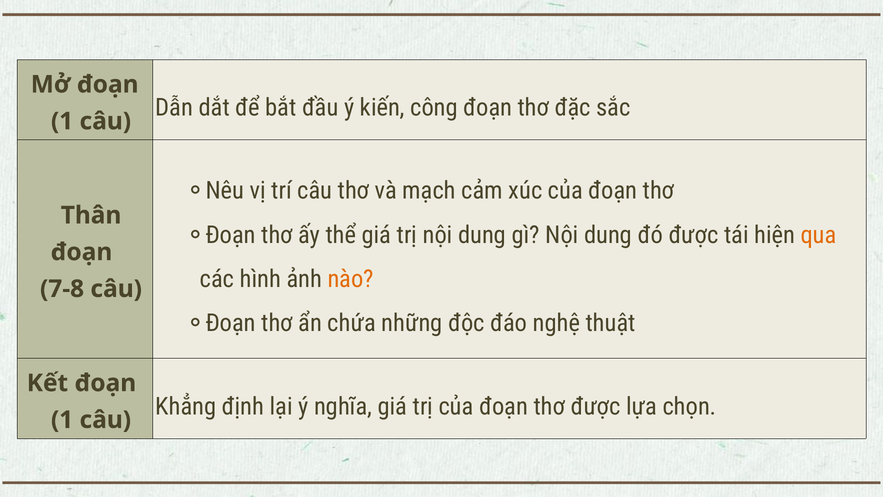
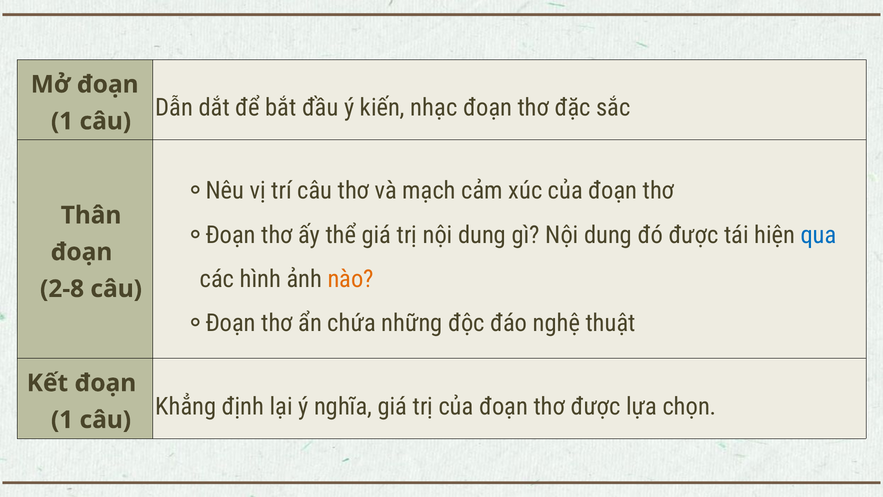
công: công -> nhạc (434, 108)
qua colour: orange -> blue (819, 235)
7-8: 7-8 -> 2-8 (62, 289)
